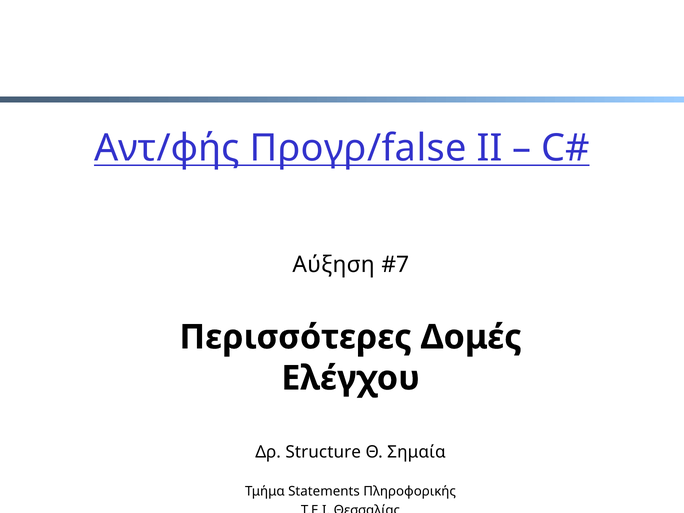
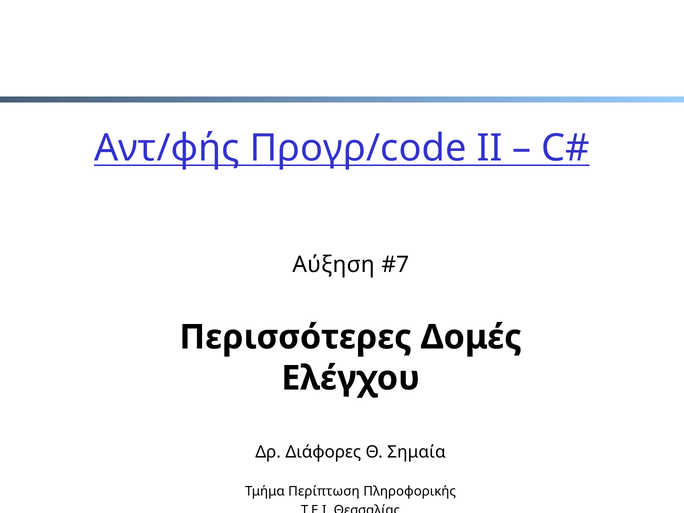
Προγρ/false: Προγρ/false -> Προγρ/code (358, 148)
Structure: Structure -> Διάφορες (323, 452)
Statements: Statements -> Περίπτωση (324, 492)
